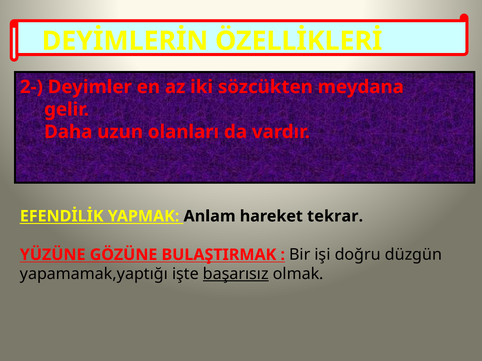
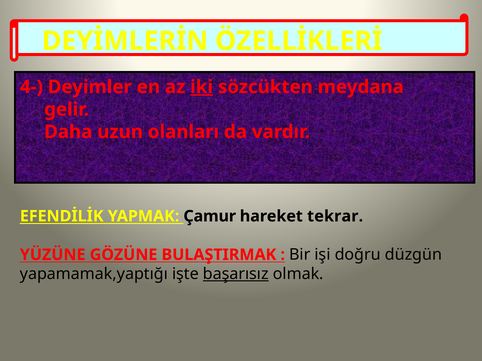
2-: 2- -> 4- (31, 87)
iki underline: none -> present (202, 87)
Anlam: Anlam -> Çamur (210, 216)
